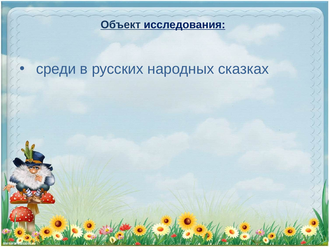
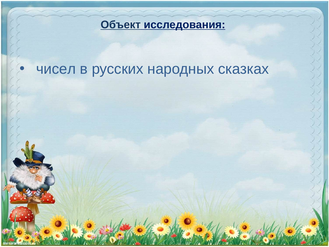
среди: среди -> чисел (56, 69)
